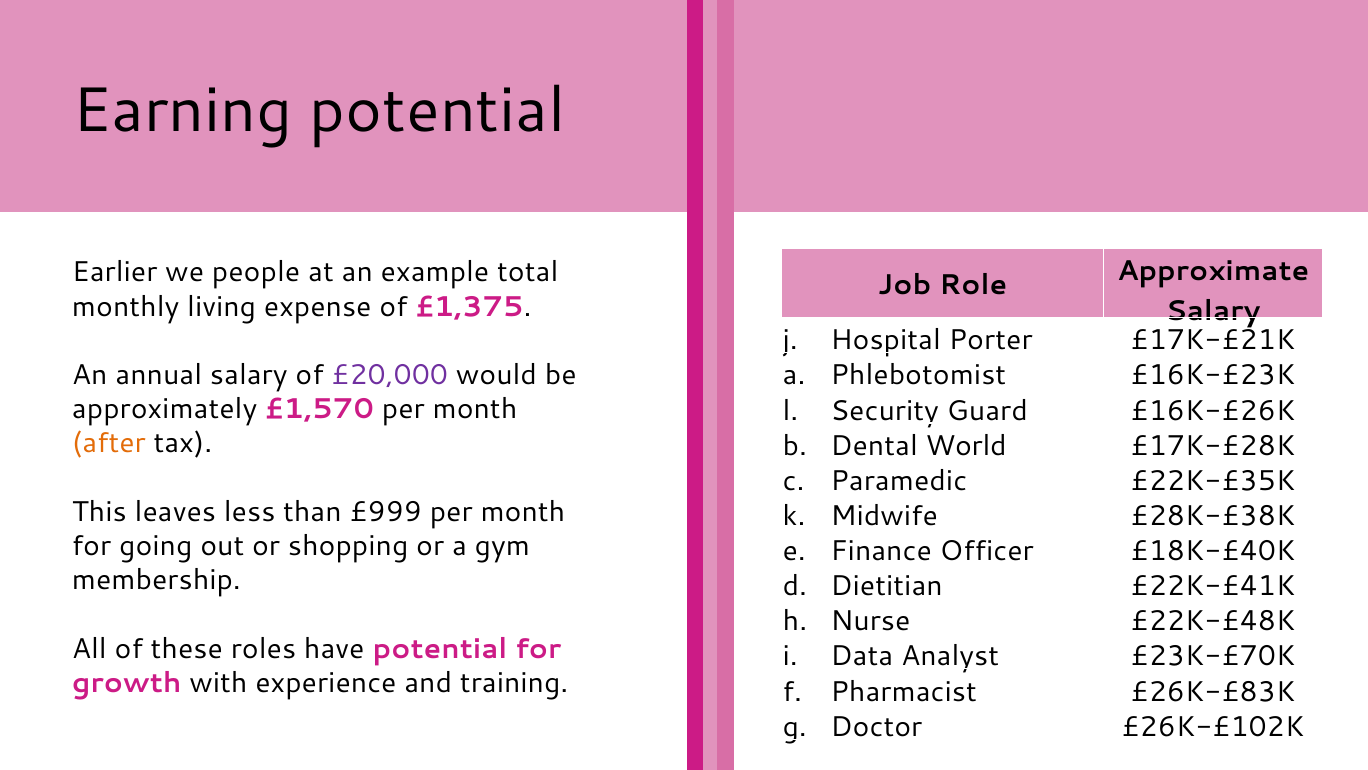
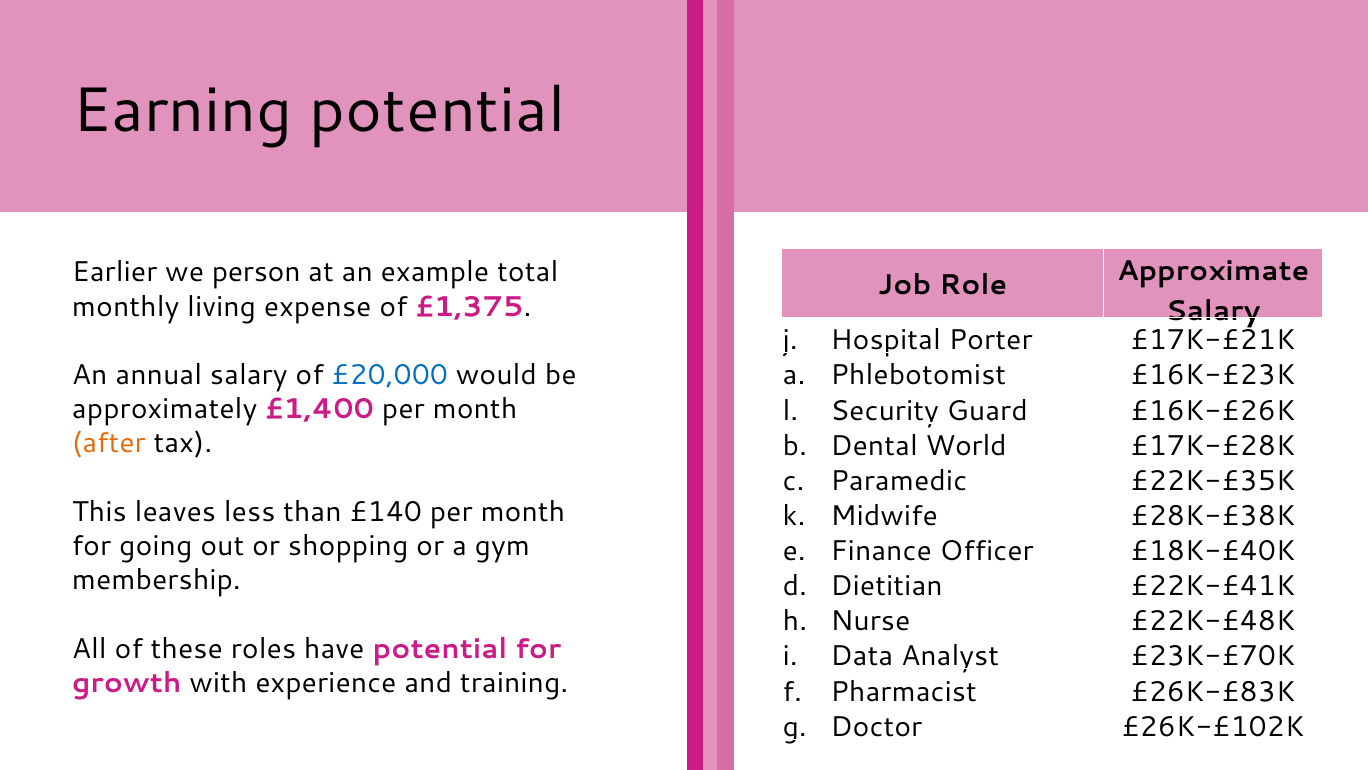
people: people -> person (256, 272)
£20,000 colour: purple -> blue (390, 375)
£1,570: £1,570 -> £1,400 (320, 409)
£999: £999 -> £140 (386, 512)
